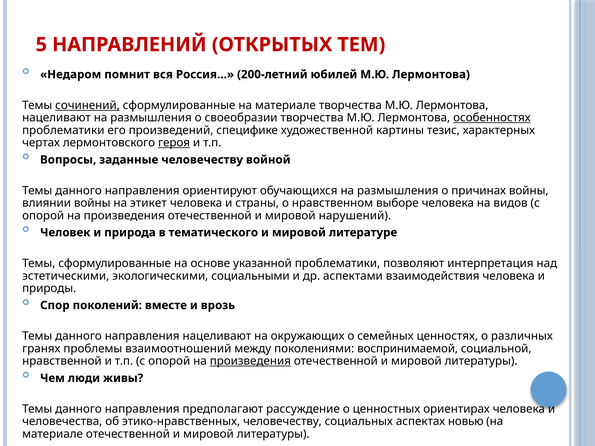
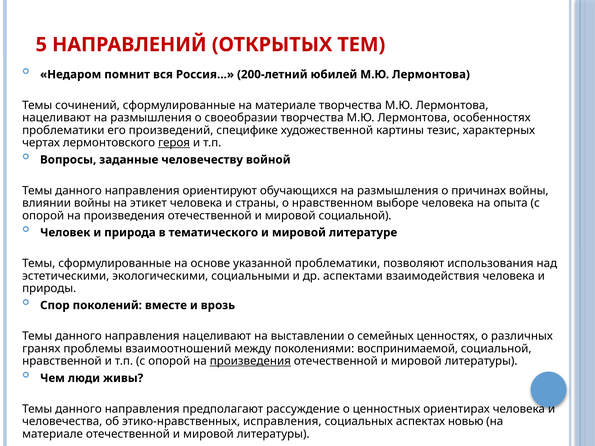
сочинений underline: present -> none (88, 105)
особенностях underline: present -> none (492, 118)
видов: видов -> опыта (511, 203)
мировой нарушений: нарушений -> социальной (355, 216)
интерпретация: интерпретация -> использования (490, 264)
окружающих: окружающих -> выставлении (308, 336)
этико-нравственных человечеству: человечеству -> исправления (282, 422)
